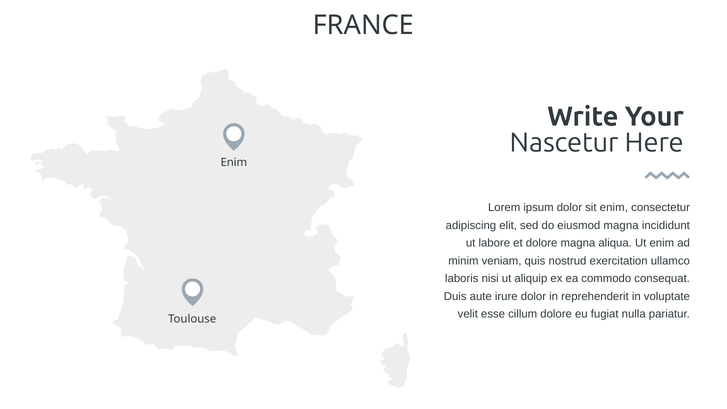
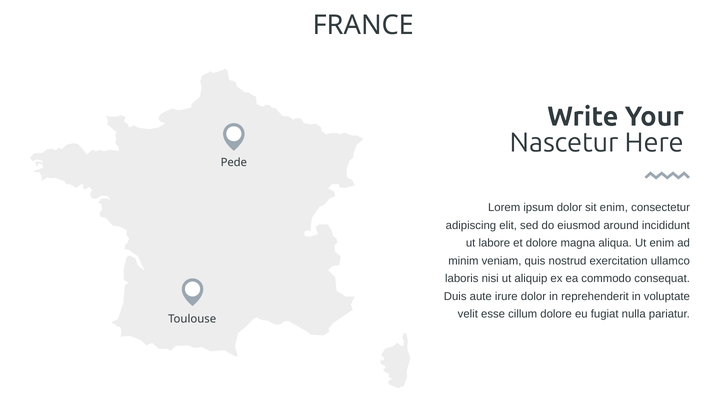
Enim: Enim -> Pede (234, 163)
eiusmod magna: magna -> around (621, 225)
